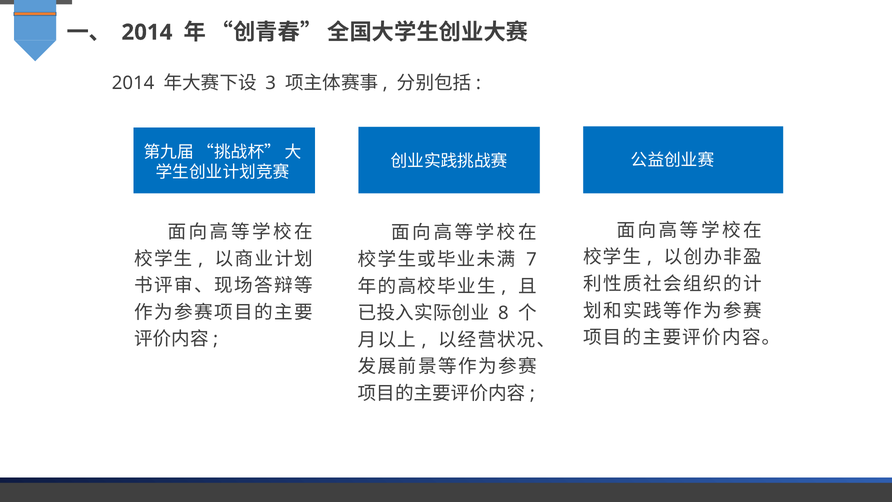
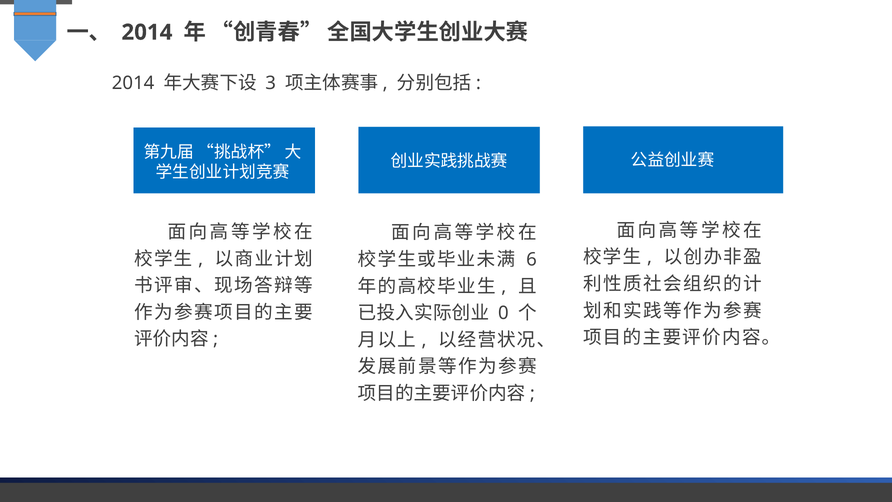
7: 7 -> 6 (531, 259)
8: 8 -> 0 (503, 313)
